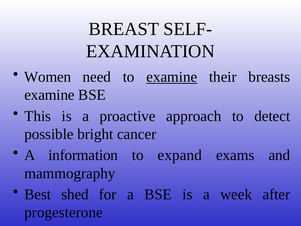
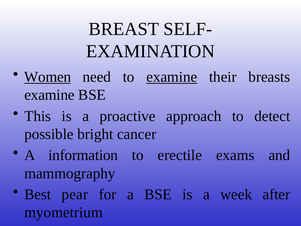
Women underline: none -> present (48, 77)
expand: expand -> erectile (180, 155)
shed: shed -> pear (75, 194)
progesterone: progesterone -> myometrium (64, 212)
